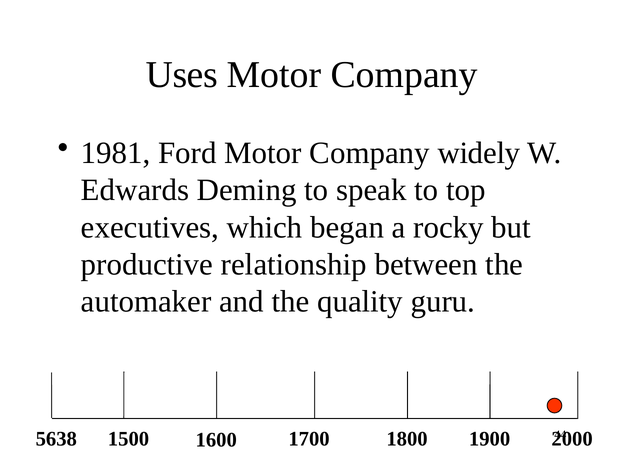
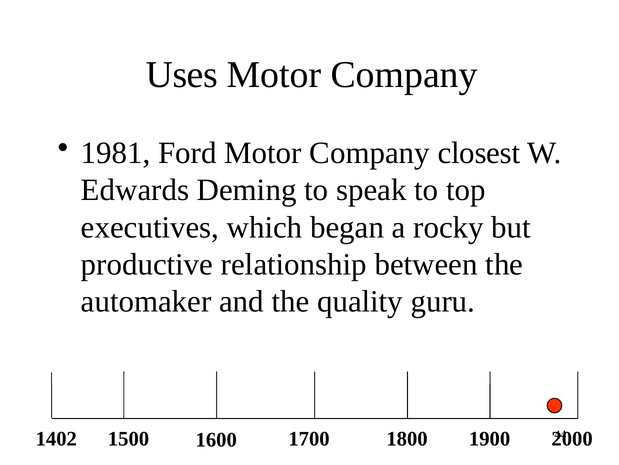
widely: widely -> closest (479, 153)
5638: 5638 -> 1402 (56, 438)
